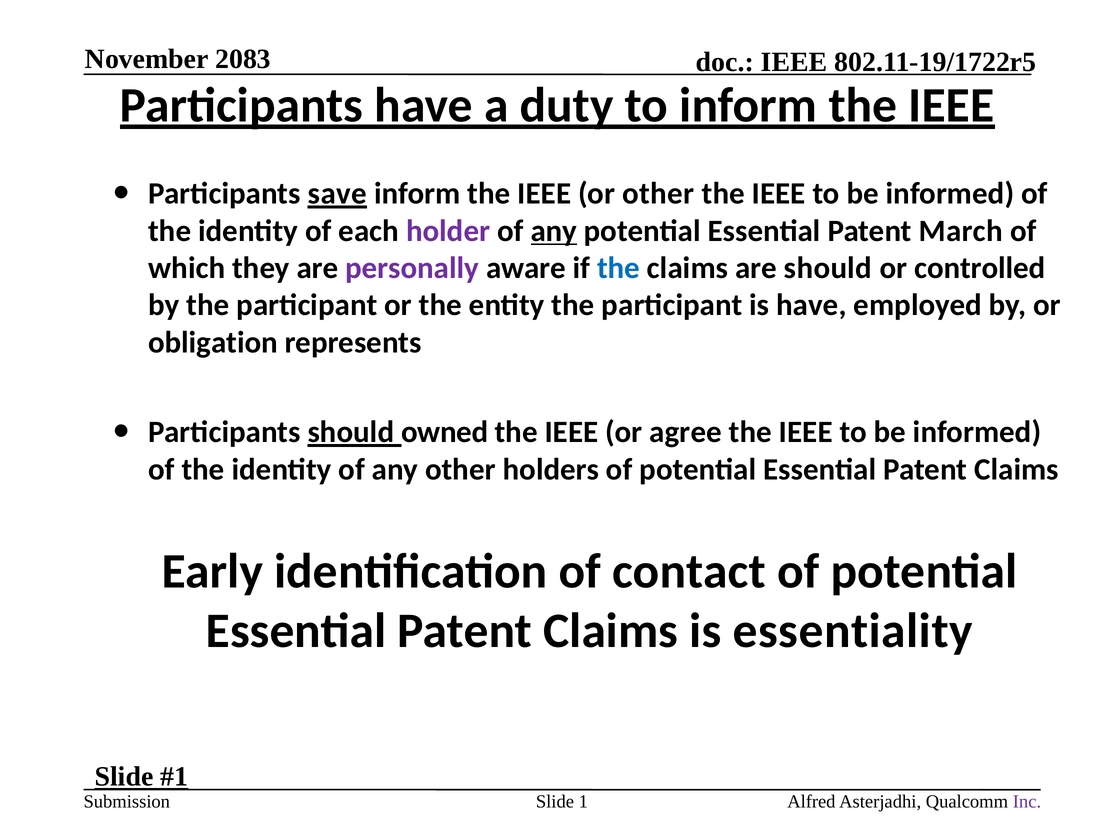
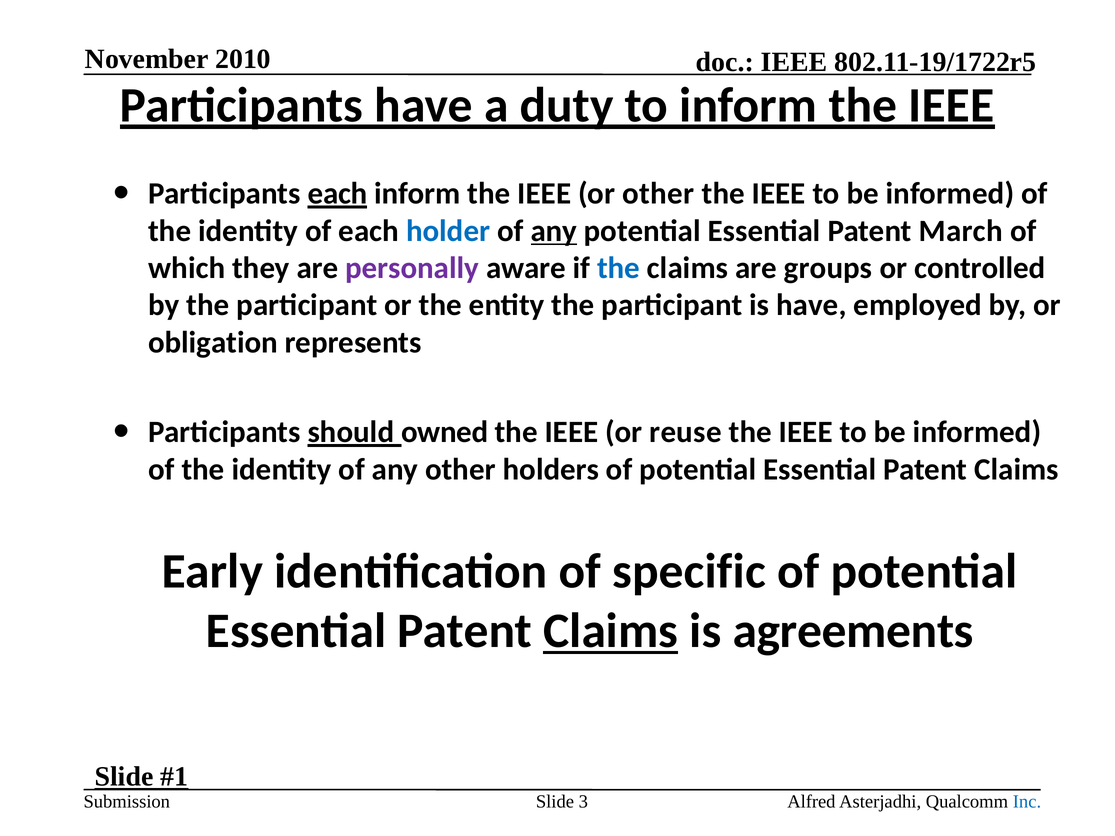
2083: 2083 -> 2010 (243, 59)
Participants save: save -> each (338, 194)
holder colour: purple -> blue (448, 231)
are should: should -> groups (828, 268)
agree: agree -> reuse (685, 432)
contact: contact -> specific (689, 572)
Claims underline: none -> present (611, 631)
essentiality: essentiality -> agreements (853, 631)
1: 1 -> 3 (583, 802)
Inc colour: purple -> blue (1027, 802)
